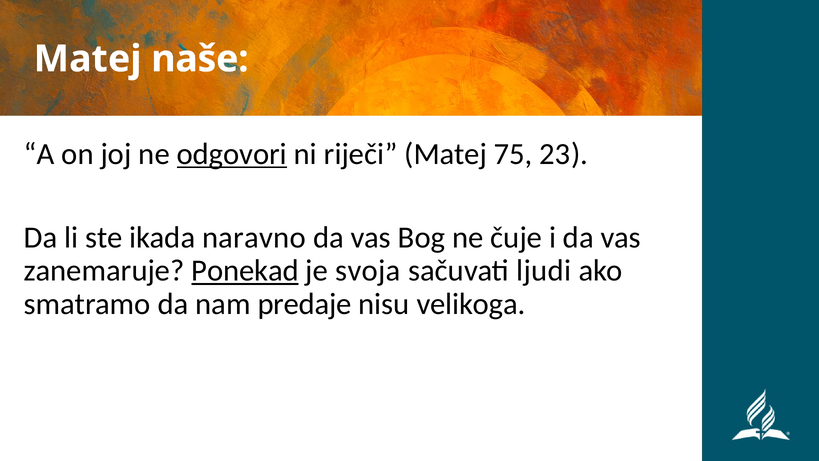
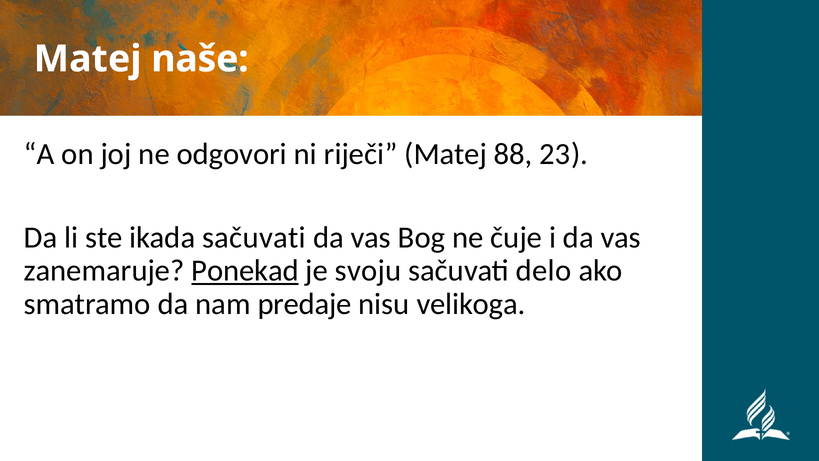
odgovori underline: present -> none (232, 154)
75: 75 -> 88 (513, 154)
ikada naravno: naravno -> sačuvati (254, 237)
svoja: svoja -> svoju (368, 270)
ljudi: ljudi -> delo (544, 270)
